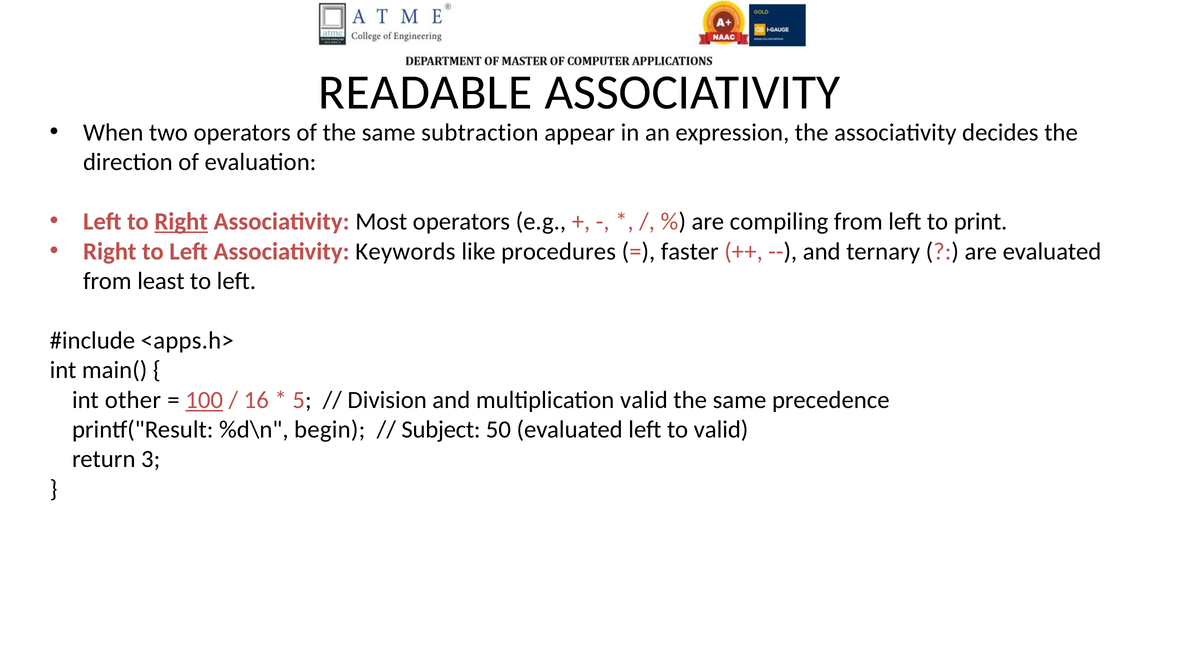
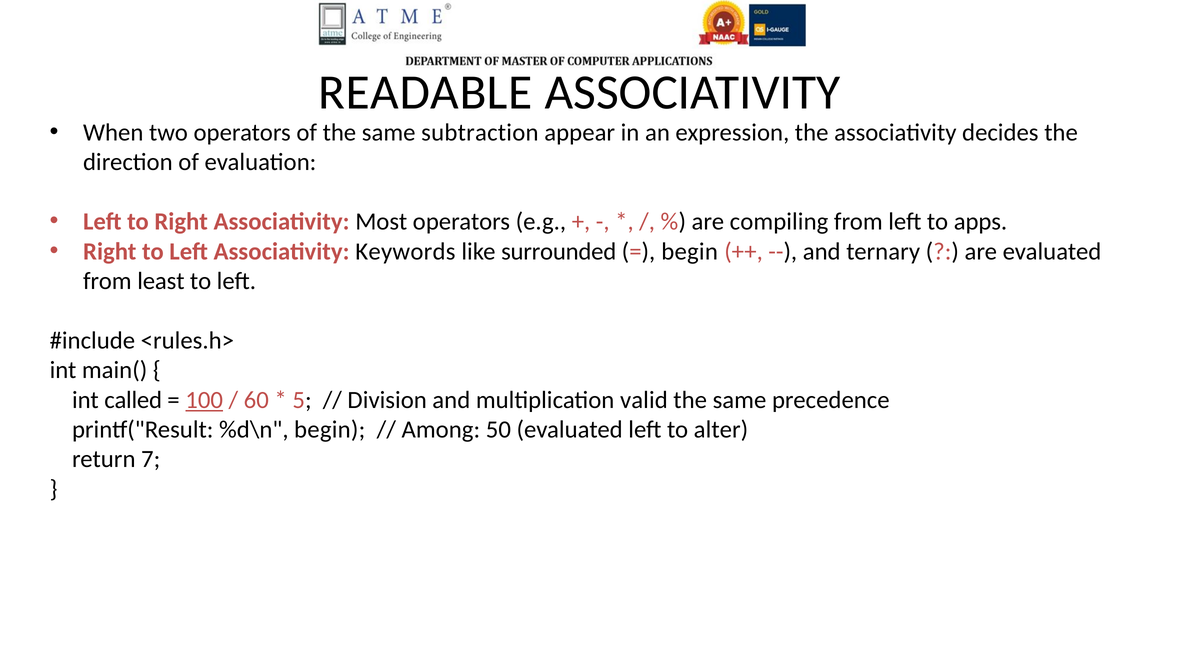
Right underline: present -> none (181, 222)
print: print -> apps (980, 222)
procedures: procedures -> surrounded (559, 251)
faster: faster -> begin (690, 251)
<apps.h>: <apps.h> -> <rules.h> (187, 341)
other: other -> called (133, 400)
16: 16 -> 60 (256, 400)
Subject: Subject -> Among (441, 430)
to valid: valid -> alter (721, 430)
3: 3 -> 7 (151, 459)
